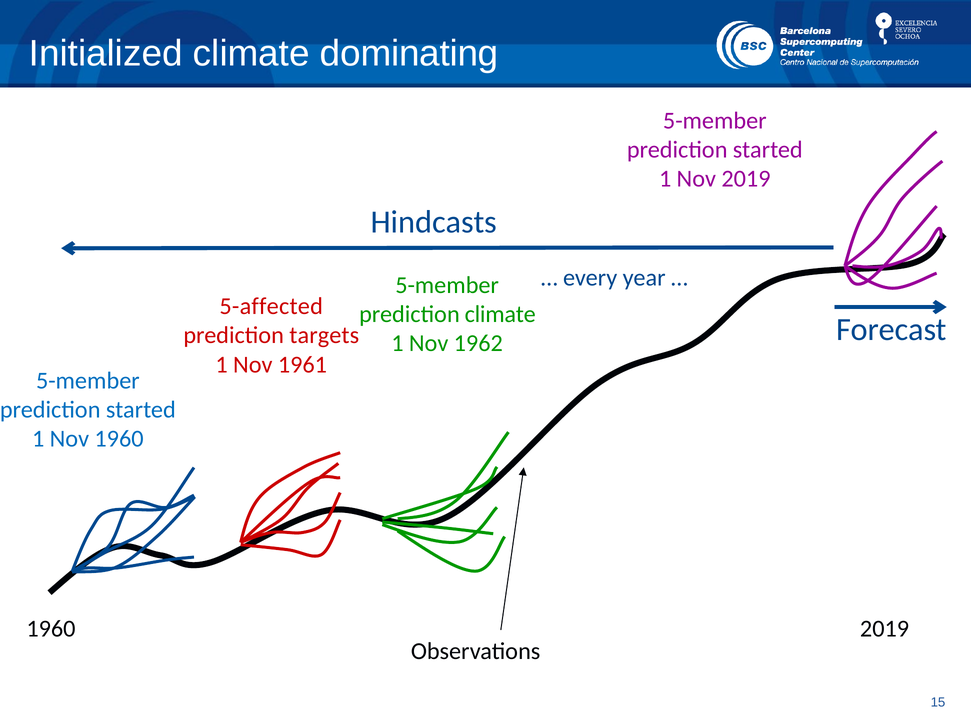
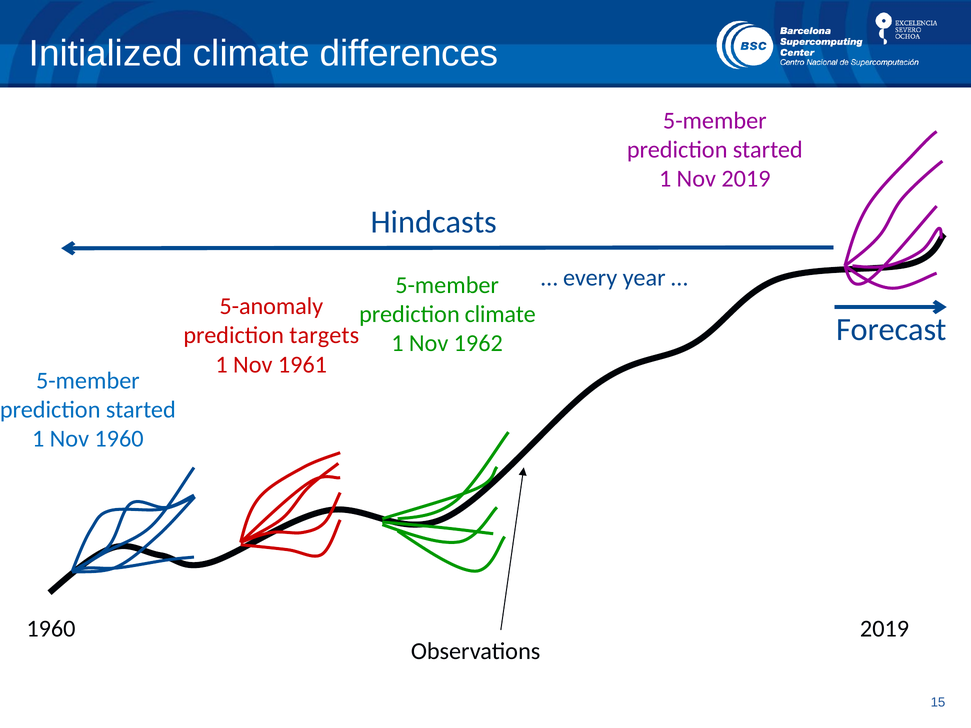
dominating: dominating -> differences (409, 54)
5-affected: 5-affected -> 5-anomaly (271, 306)
